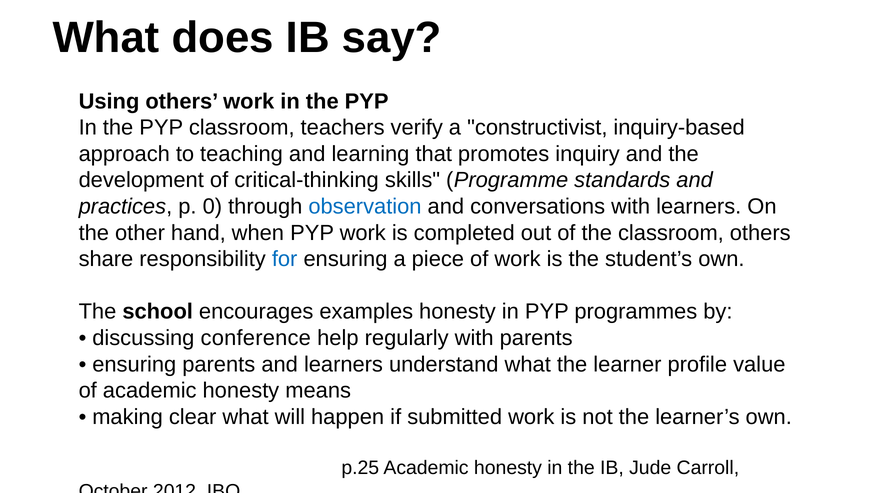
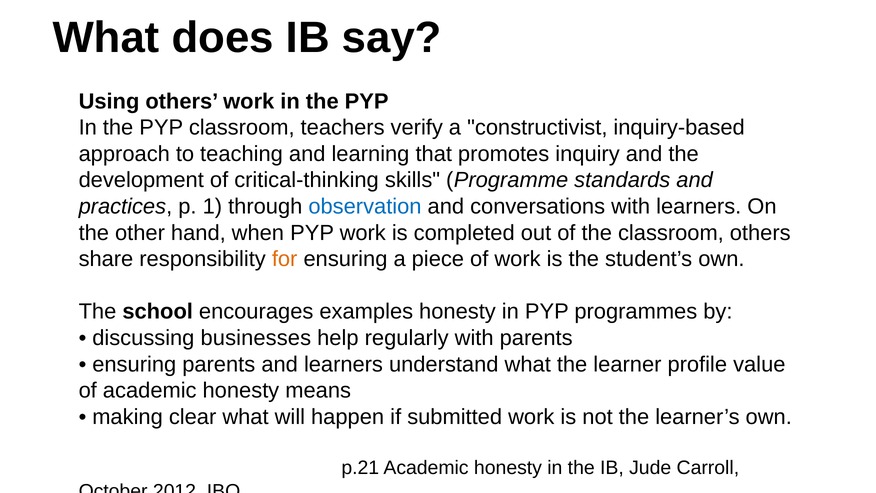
0: 0 -> 1 (212, 206)
for colour: blue -> orange (285, 259)
conference: conference -> businesses (256, 338)
p.25: p.25 -> p.21 (360, 468)
